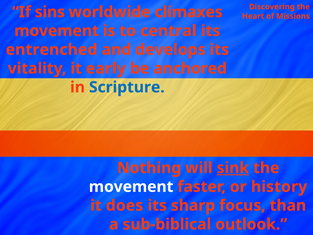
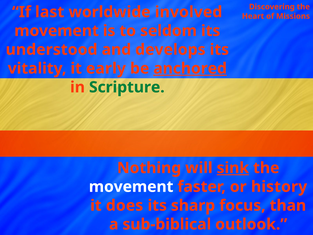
sins: sins -> last (50, 12)
climaxes: climaxes -> involved (189, 12)
central: central -> seldom (169, 31)
entrenched: entrenched -> understood (52, 50)
anchored underline: none -> present (190, 68)
Scripture colour: blue -> green (127, 87)
